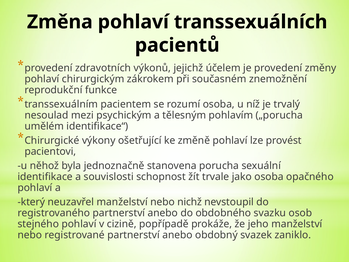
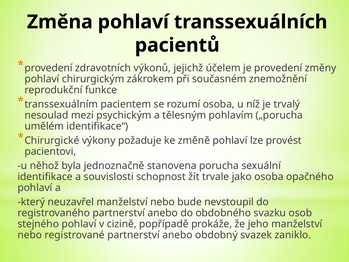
ošetřující: ošetřující -> požaduje (140, 140)
nichž: nichž -> bude (190, 202)
